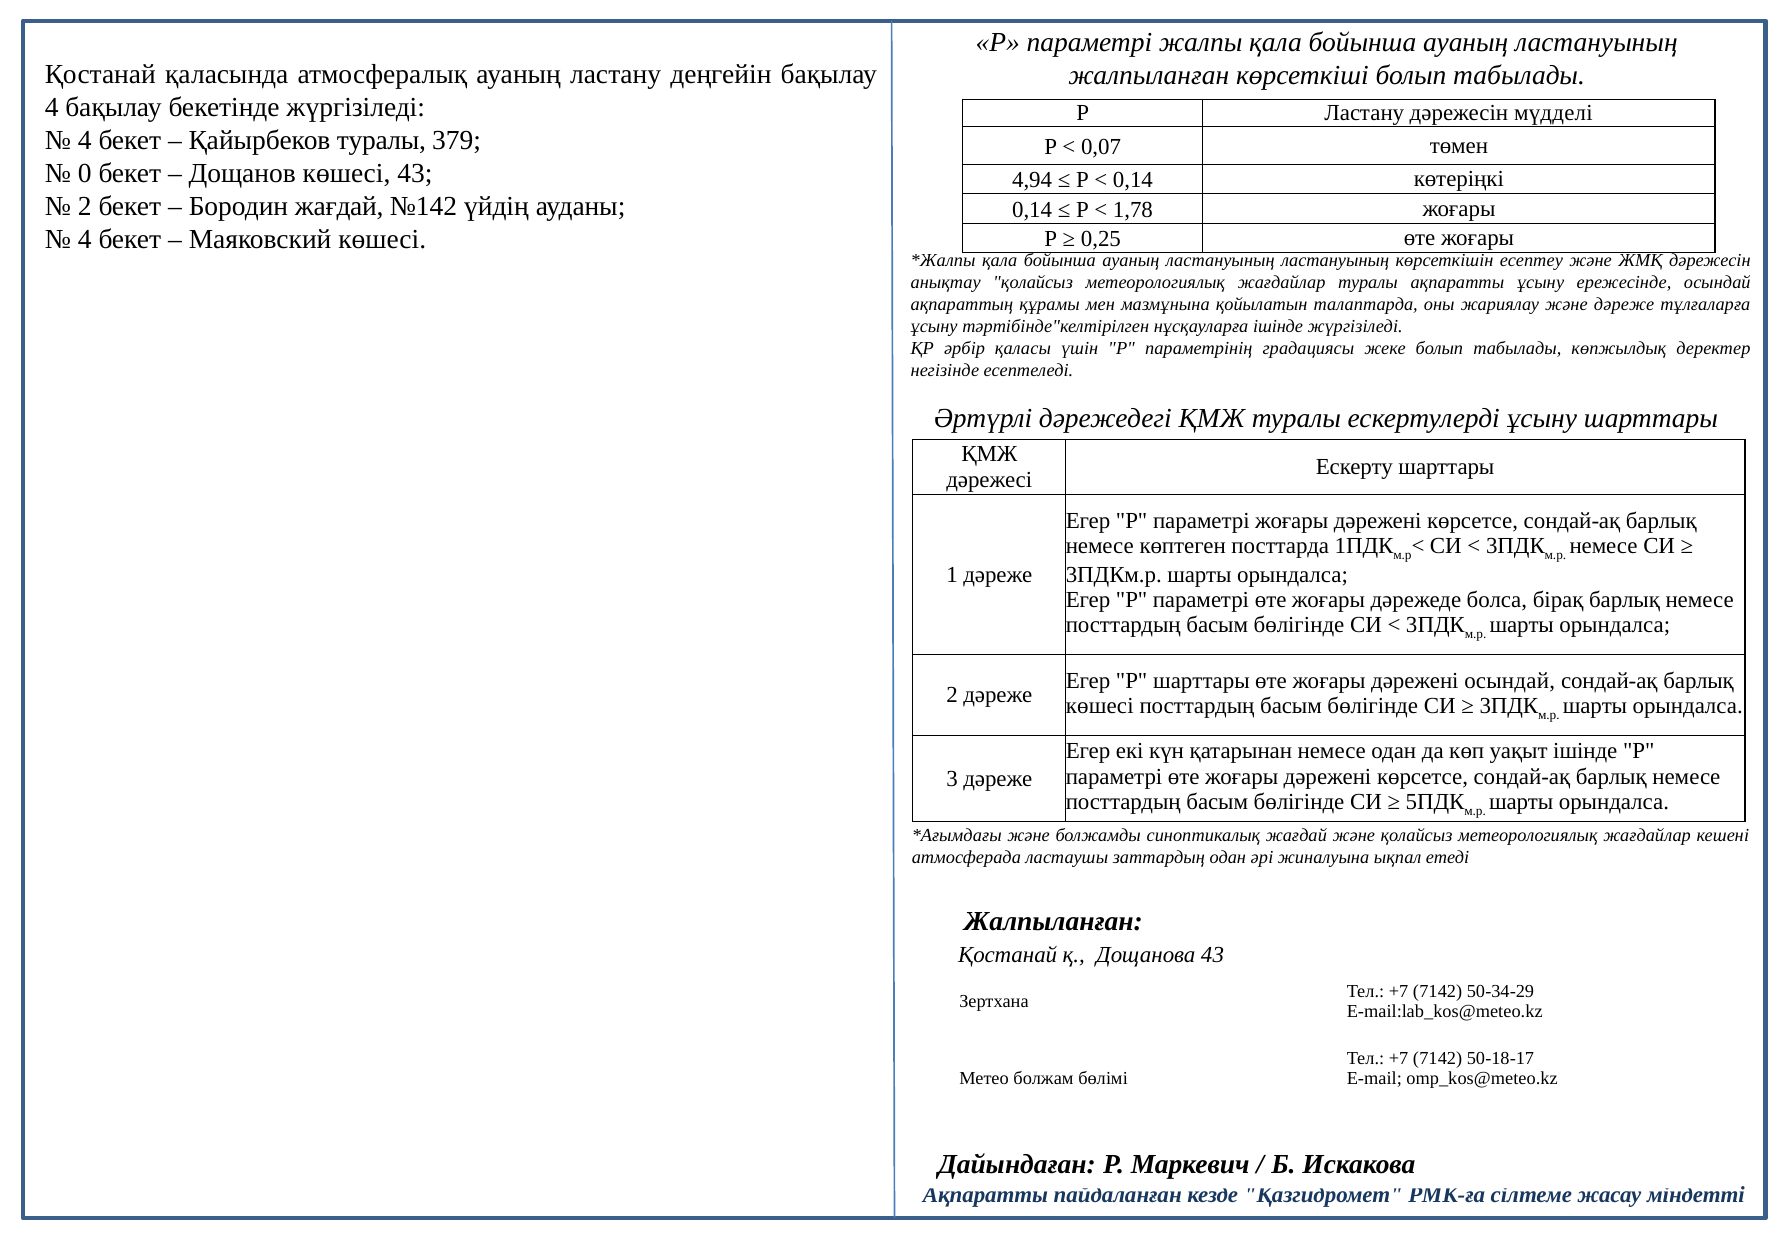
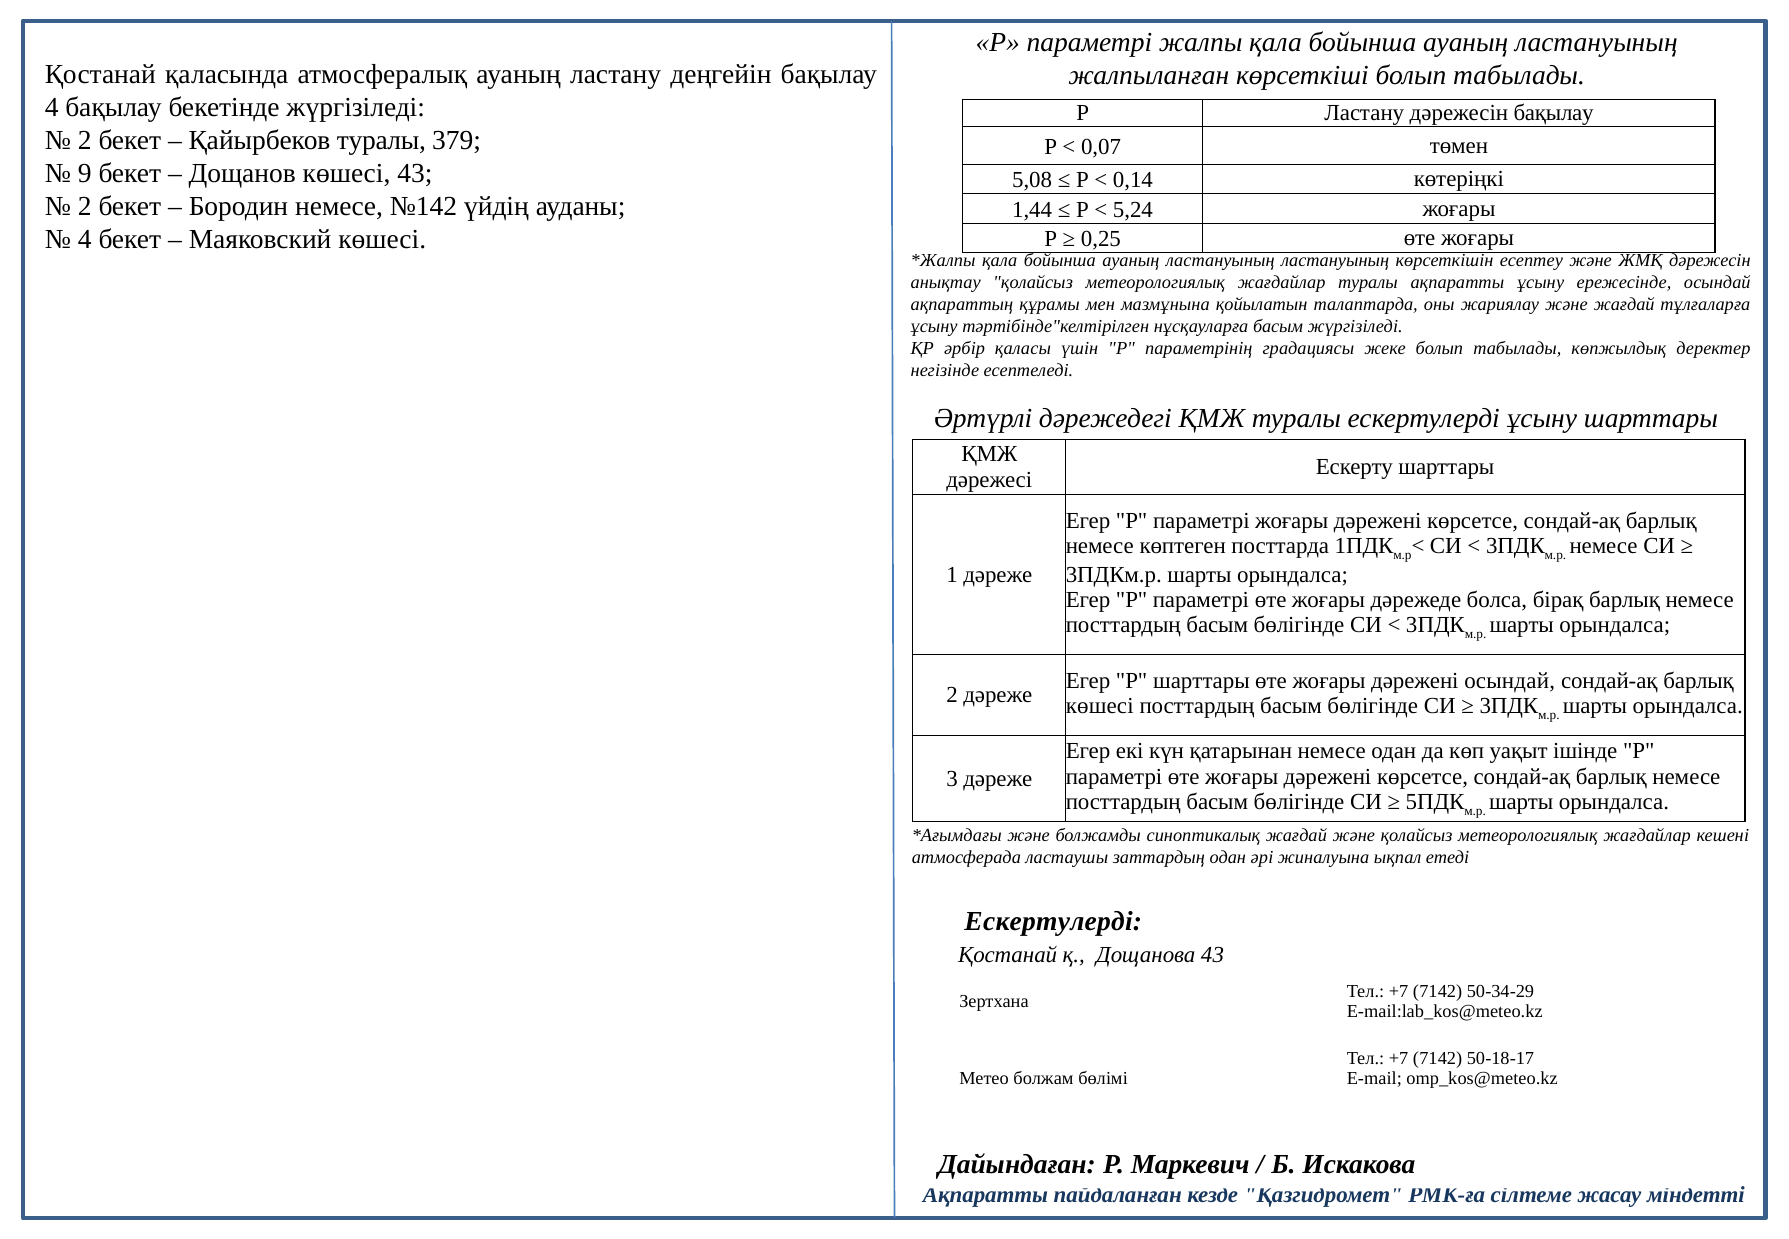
дәрежесін мүдделі: мүдделі -> бақылау (1554, 113)
4: 4 -> 2 (85, 140)
0: 0 -> 9 (85, 173)
4,94: 4,94 -> 5,08 (1032, 180)
Бородин жағдай: жағдай -> немесе (339, 207)
0,14: 0,14 -> 1,44 (1032, 210)
1,78: 1,78 -> 5,24 (1133, 210)
және дәреже: дәреже -> жағдай (1624, 304)
нұсқауларға ішінде: ішінде -> басым (1278, 326)
Жалпыланған: Жалпыланған -> Ескертулерді (1053, 921)
